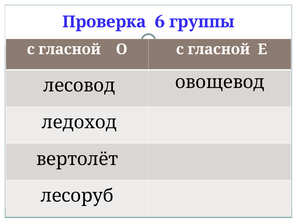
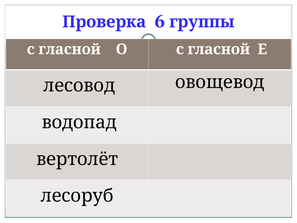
ледоход: ледоход -> водопад (79, 122)
